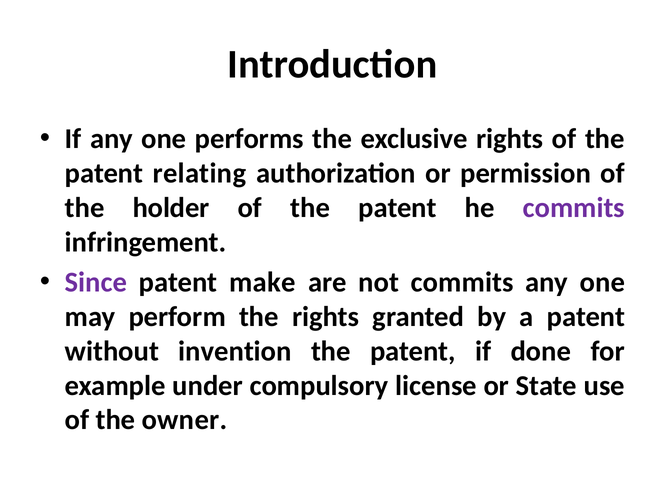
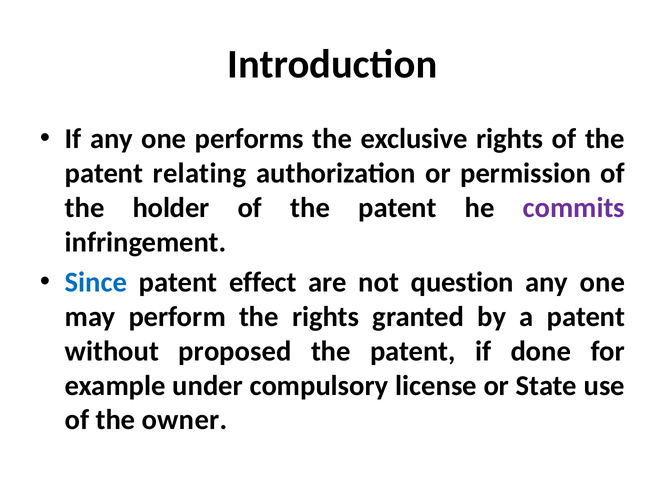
Since colour: purple -> blue (96, 282)
make: make -> effect (263, 282)
not commits: commits -> question (462, 282)
invention: invention -> proposed (235, 351)
